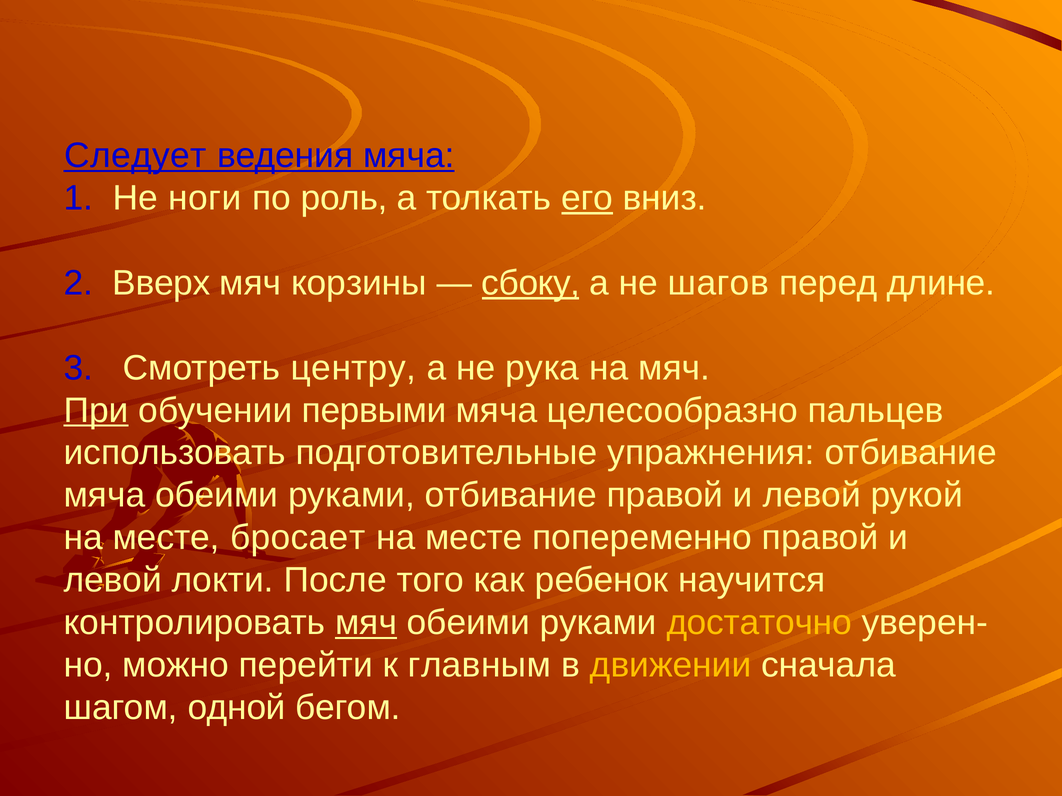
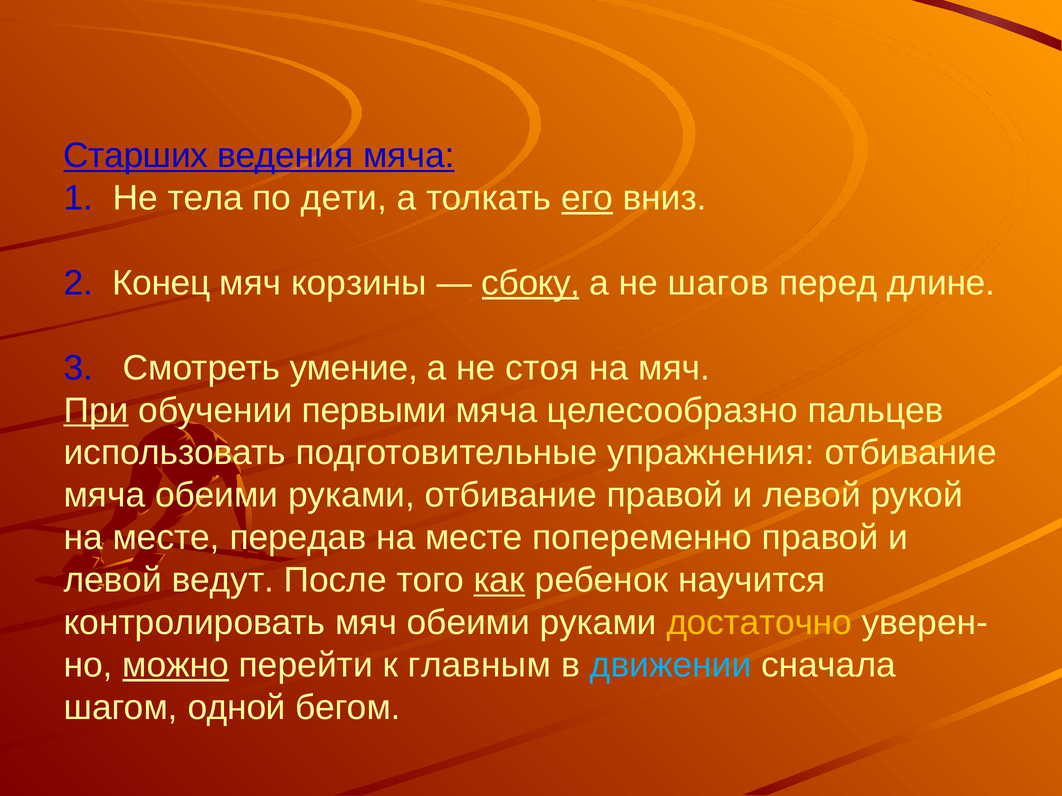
Следует: Следует -> Старших (136, 156)
ноги: ноги -> тела (205, 198)
роль: роль -> дети (344, 198)
Вверх: Вверх -> Конец (161, 283)
центру: центру -> умение (354, 368)
рука: рука -> стоя (542, 368)
бросает: бросает -> передав (298, 538)
локти: локти -> ведут (223, 581)
как underline: none -> present (499, 581)
мяч underline: present -> none (366, 623)
можно underline: none -> present (176, 665)
движении colour: yellow -> light blue (671, 665)
